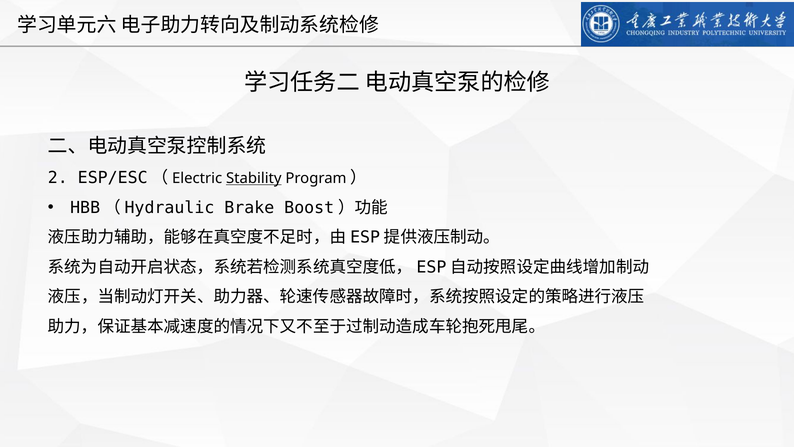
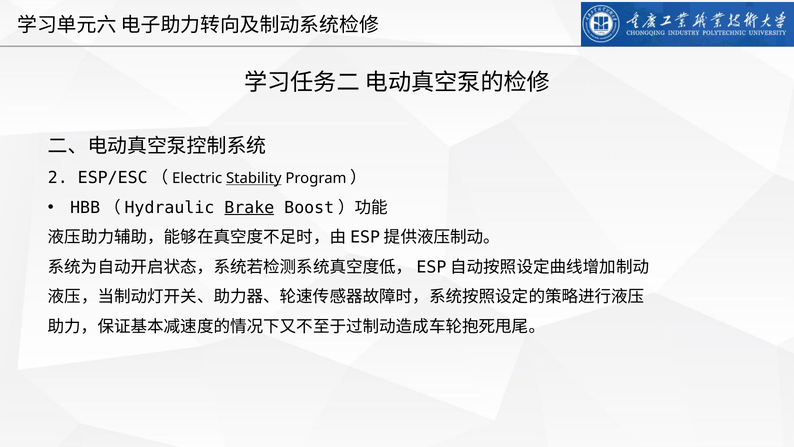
Brake underline: none -> present (249, 207)
